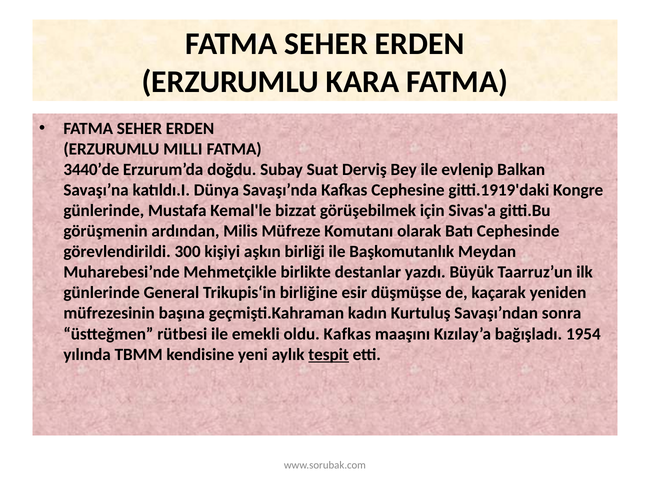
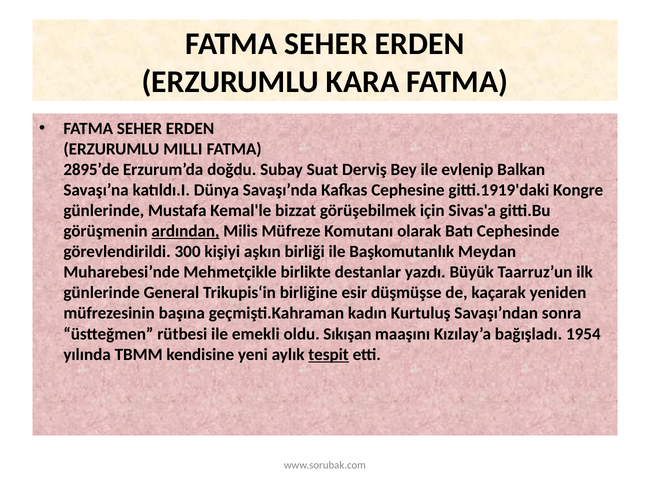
3440’de: 3440’de -> 2895’de (91, 170)
ardından underline: none -> present (185, 231)
oldu Kafkas: Kafkas -> Sıkışan (347, 334)
